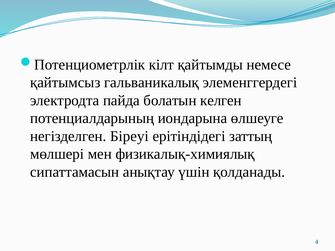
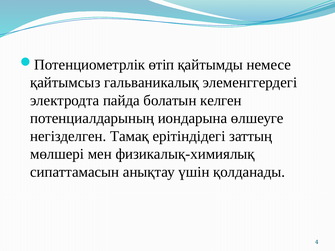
кілт: кілт -> өтіп (161, 65)
Біреуі: Біреуі -> Тамақ (129, 136)
